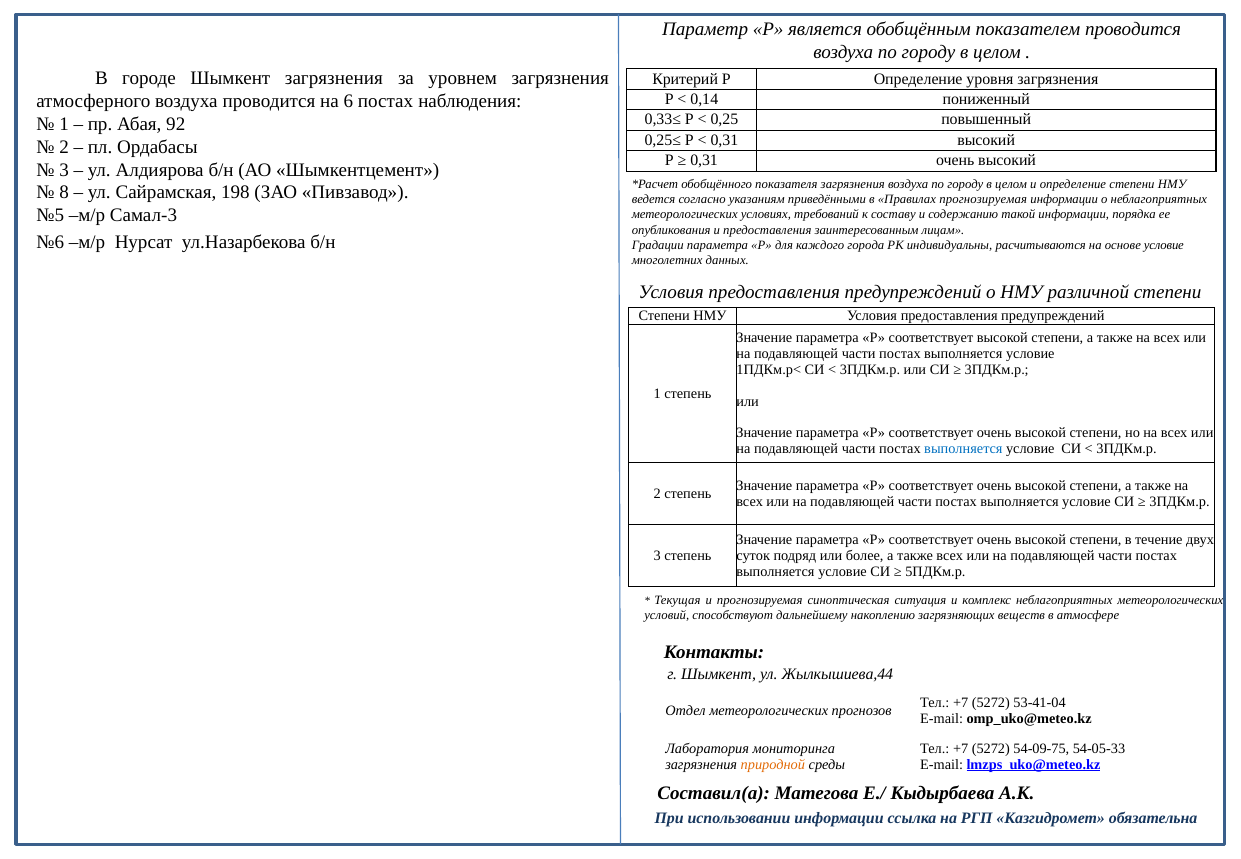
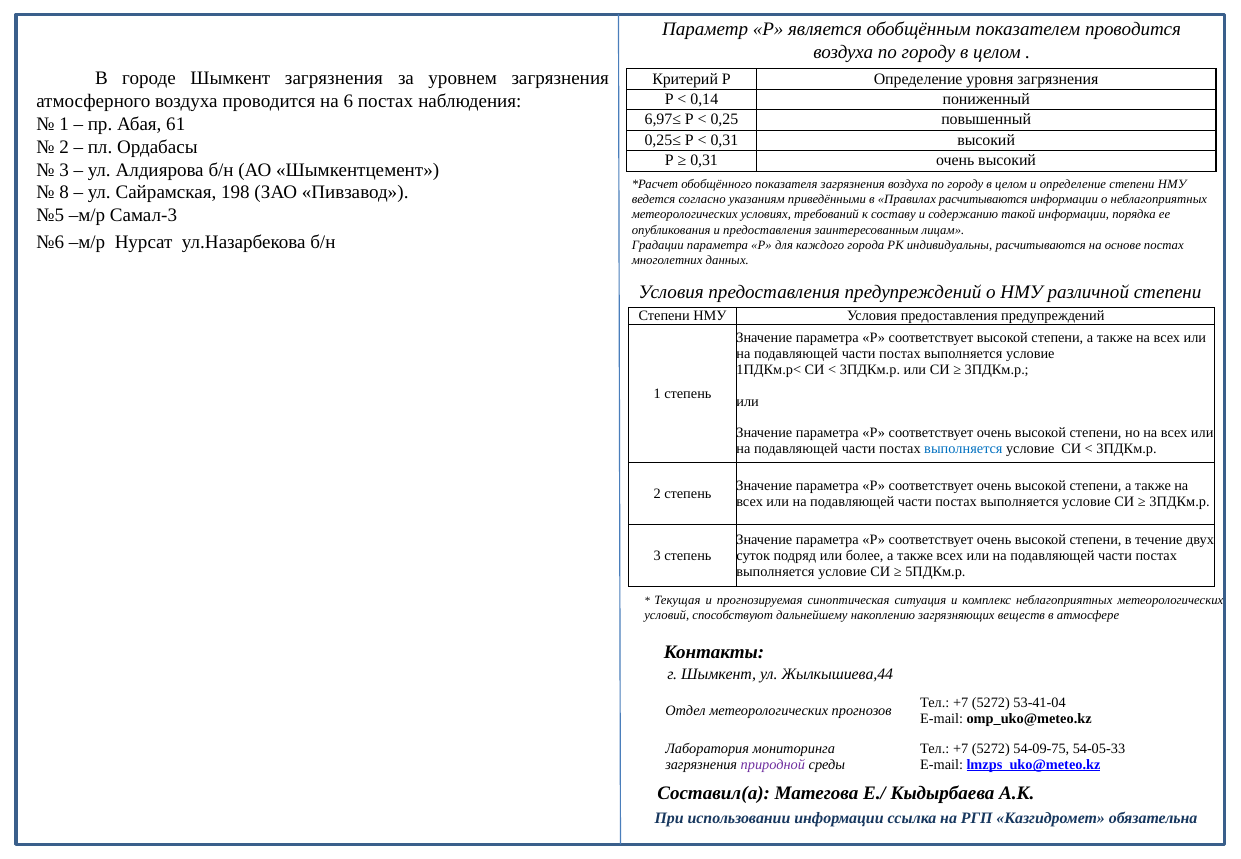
0,33≤: 0,33≤ -> 6,97≤ (663, 120)
92: 92 -> 61 (176, 124)
Правилах прогнозируемая: прогнозируемая -> расчитываются (983, 200)
основе условие: условие -> постах (1164, 245)
природной colour: orange -> purple (773, 764)
